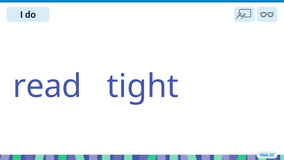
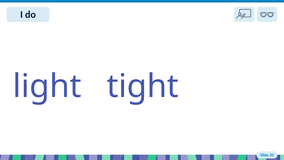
read: read -> light (47, 86)
